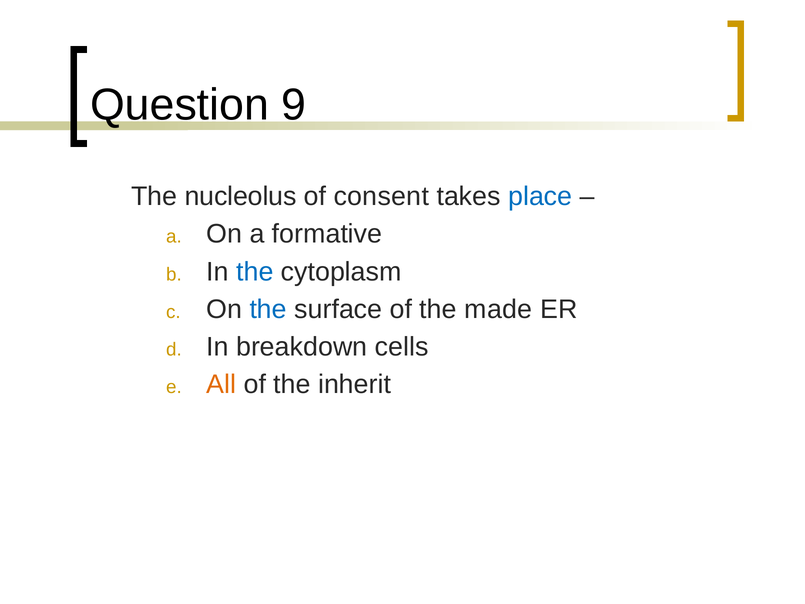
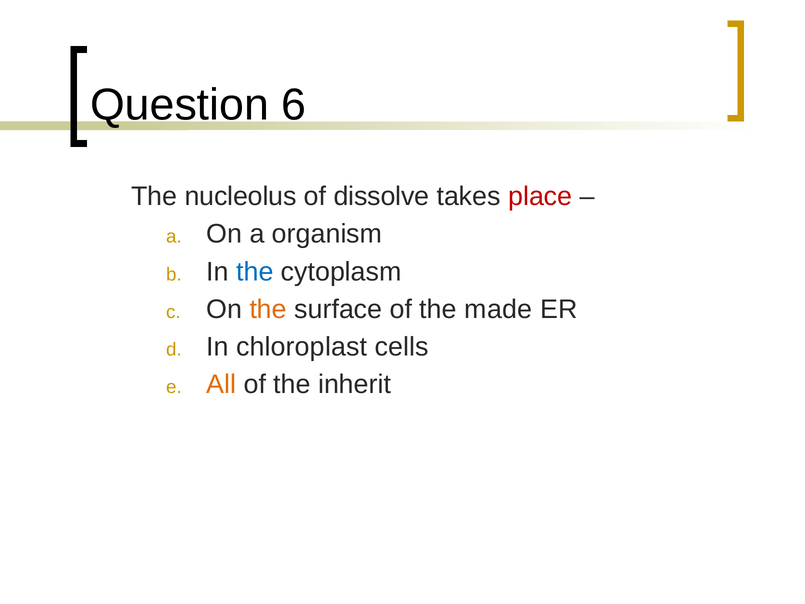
9: 9 -> 6 (294, 105)
consent: consent -> dissolve (382, 196)
place colour: blue -> red (540, 196)
formative: formative -> organism (327, 234)
the colour: blue -> orange (268, 309)
breakdown: breakdown -> chloroplast (302, 347)
